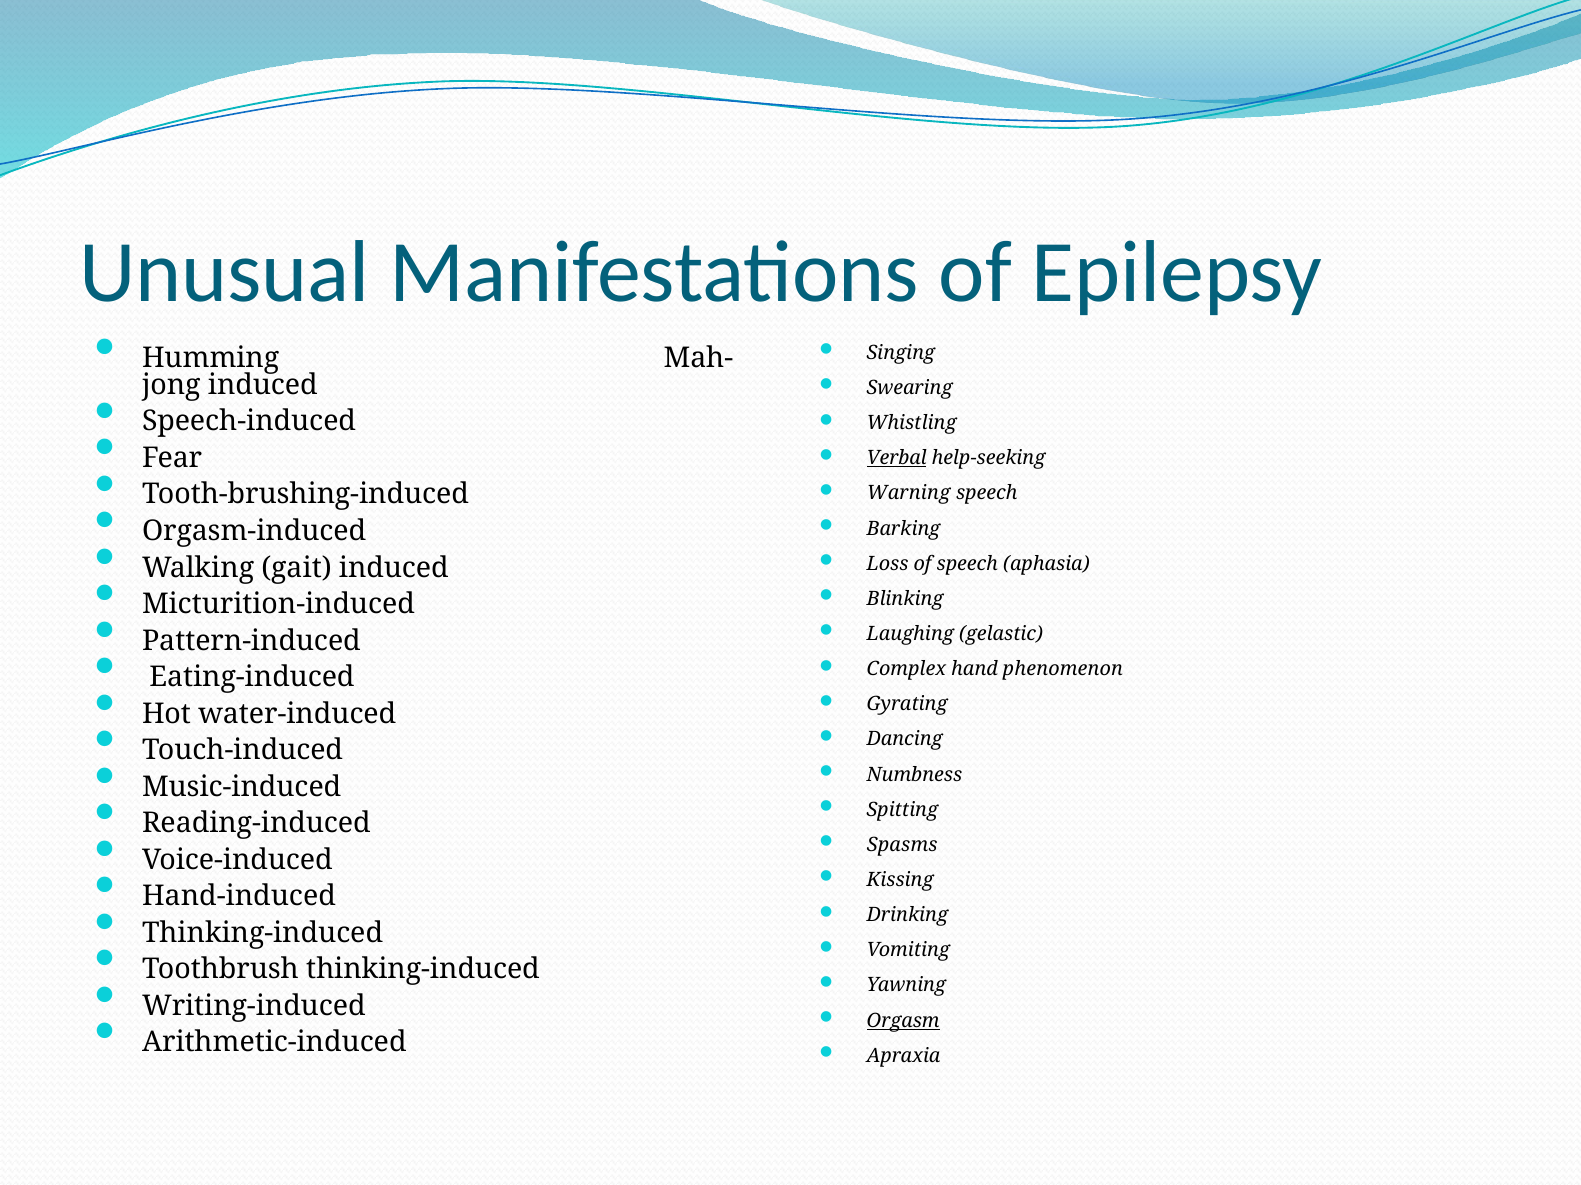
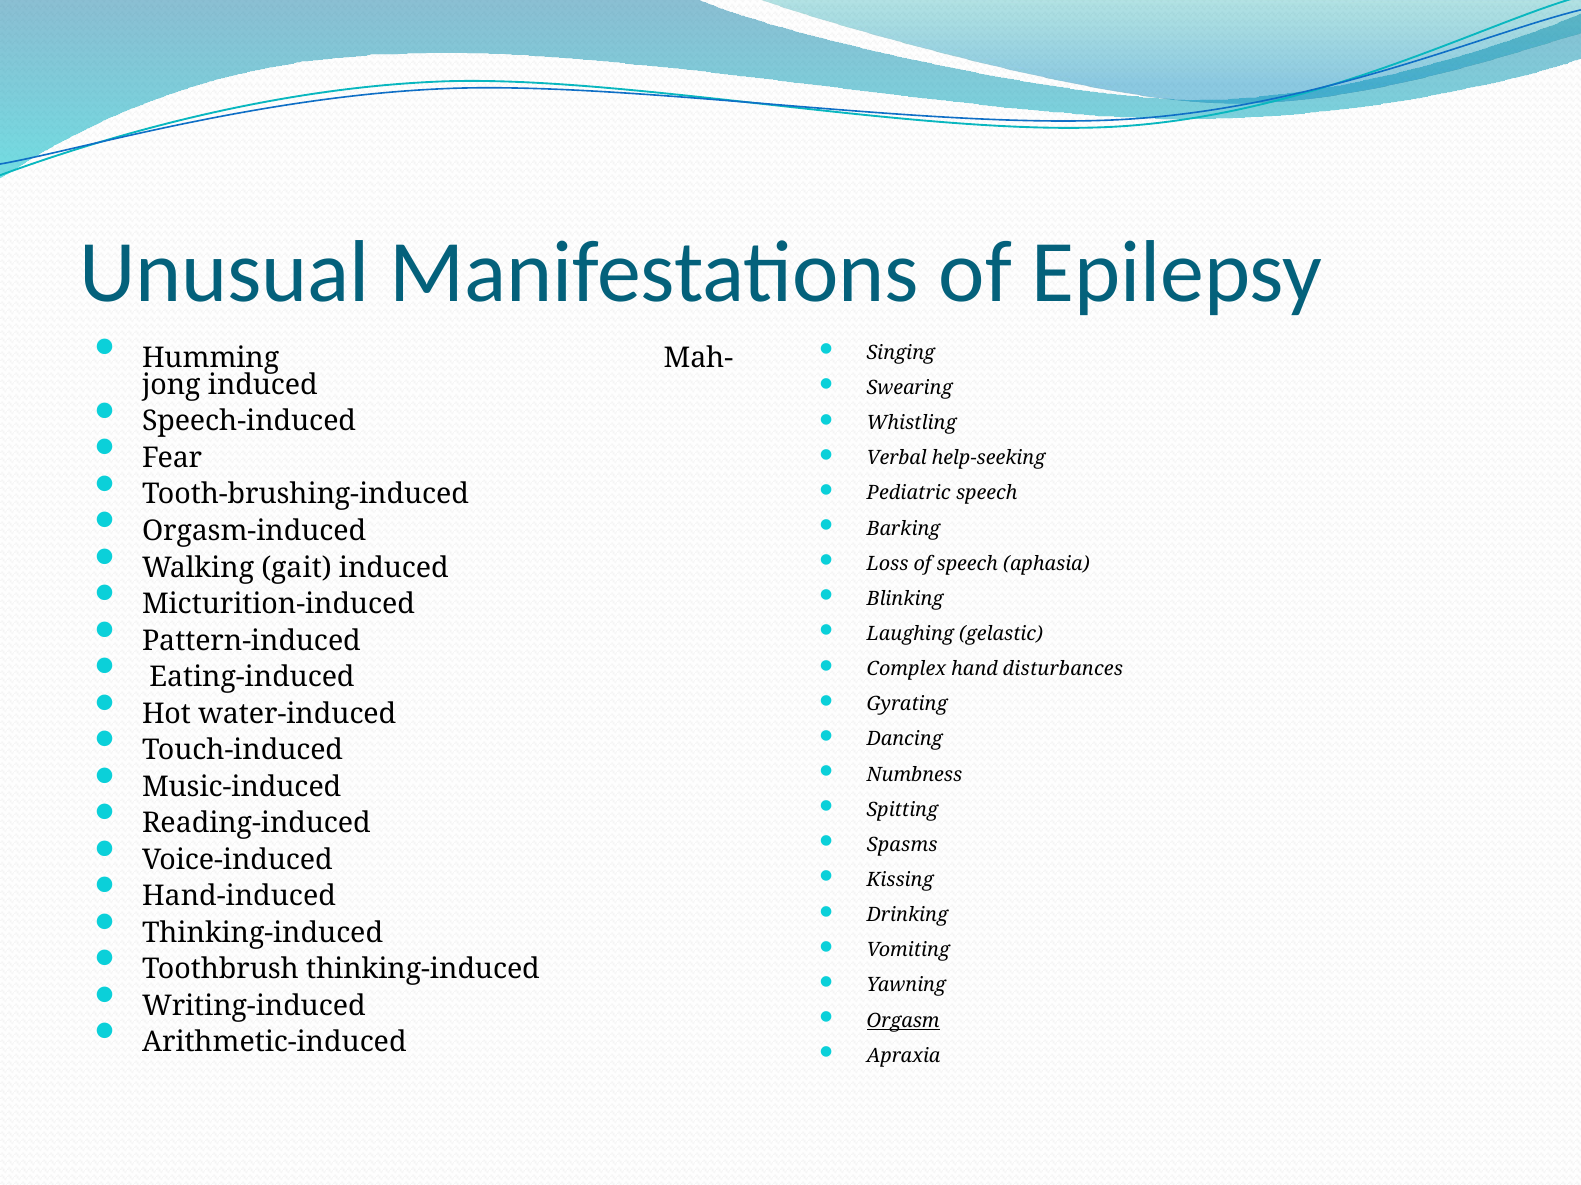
Verbal underline: present -> none (897, 459)
Warning: Warning -> Pediatric (909, 494)
phenomenon: phenomenon -> disturbances (1063, 670)
